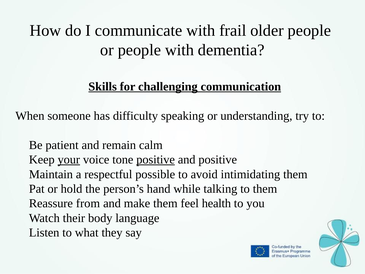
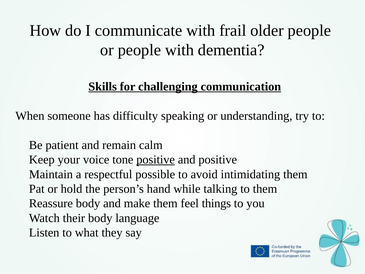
your underline: present -> none (69, 159)
Reassure from: from -> body (88, 203)
health: health -> things (216, 203)
